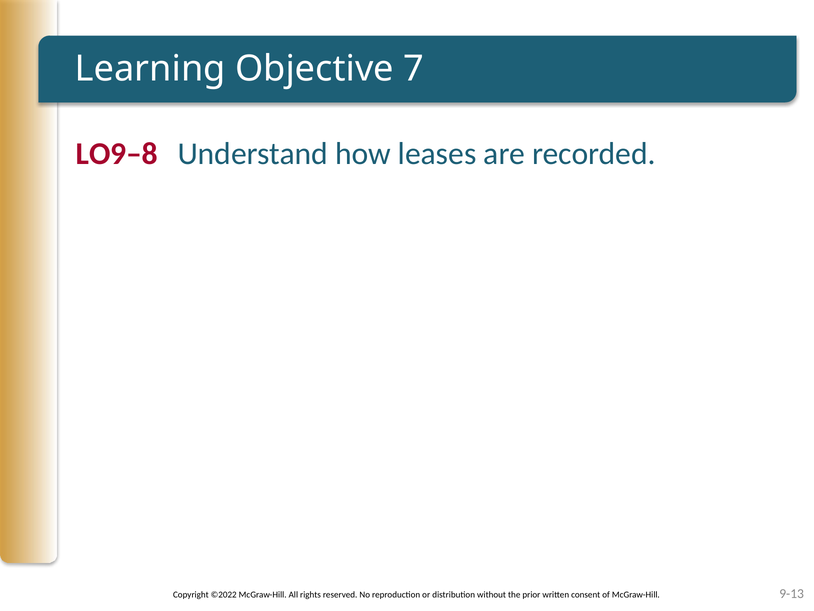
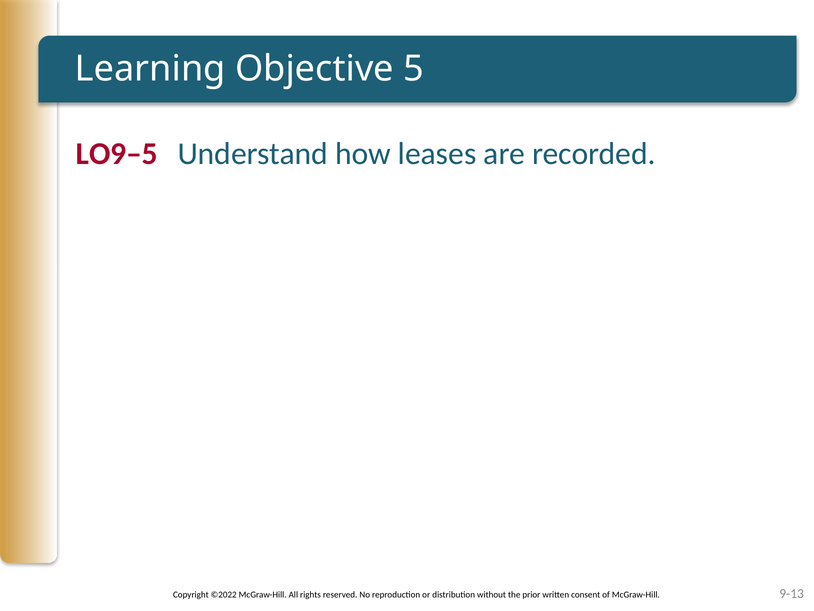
7: 7 -> 5 (414, 69)
LO9–8: LO9–8 -> LO9–5 (117, 154)
